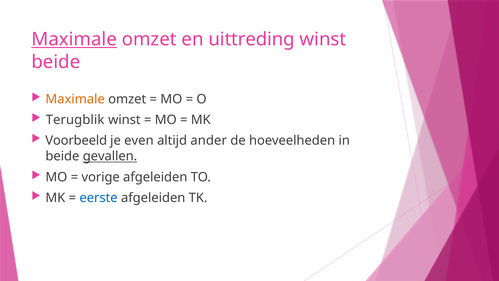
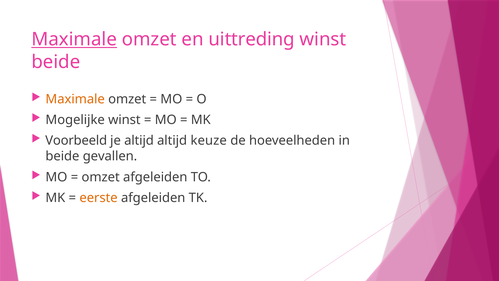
Terugblik: Terugblik -> Mogelijke (75, 120)
je even: even -> altijd (139, 141)
ander: ander -> keuze (209, 141)
gevallen underline: present -> none (110, 156)
vorige: vorige -> omzet (101, 177)
eerste colour: blue -> orange (99, 198)
